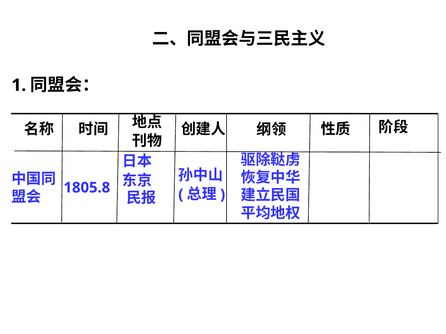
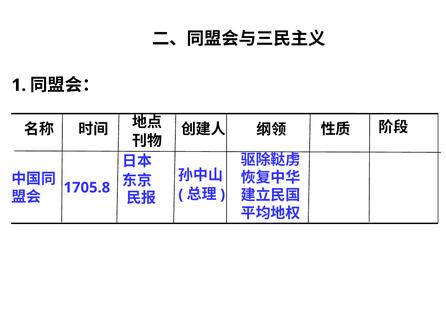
1805.8: 1805.8 -> 1705.8 (87, 188)
